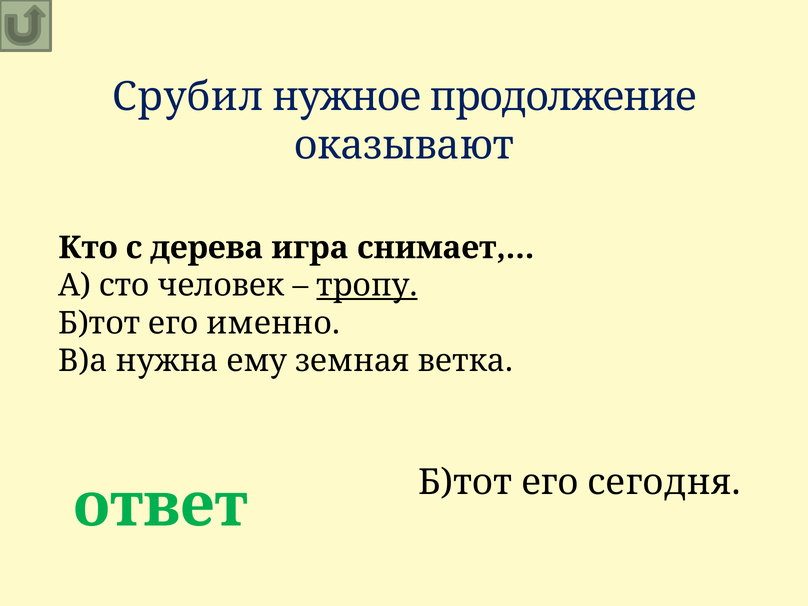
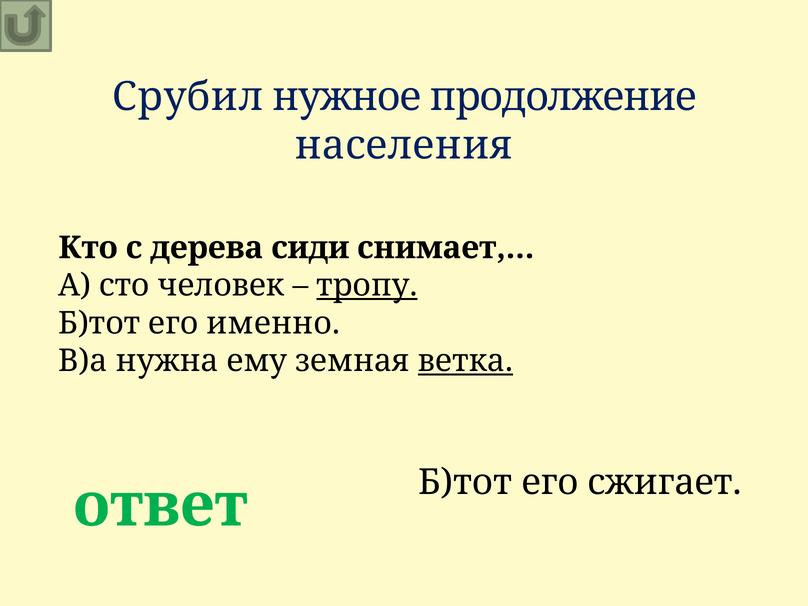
оказывают: оказывают -> населения (404, 145)
игра: игра -> сиди (310, 248)
ветка underline: none -> present (466, 361)
сегодня: сегодня -> сжигает (665, 482)
